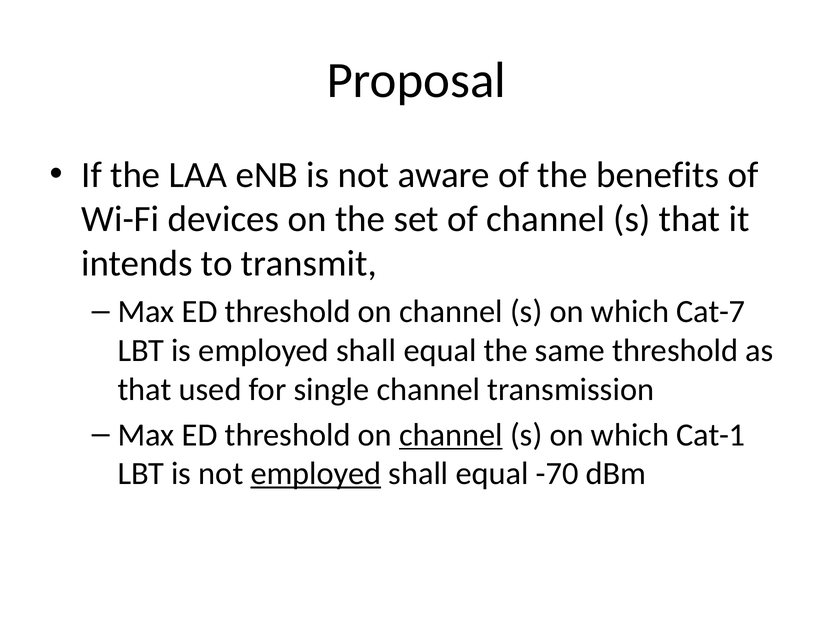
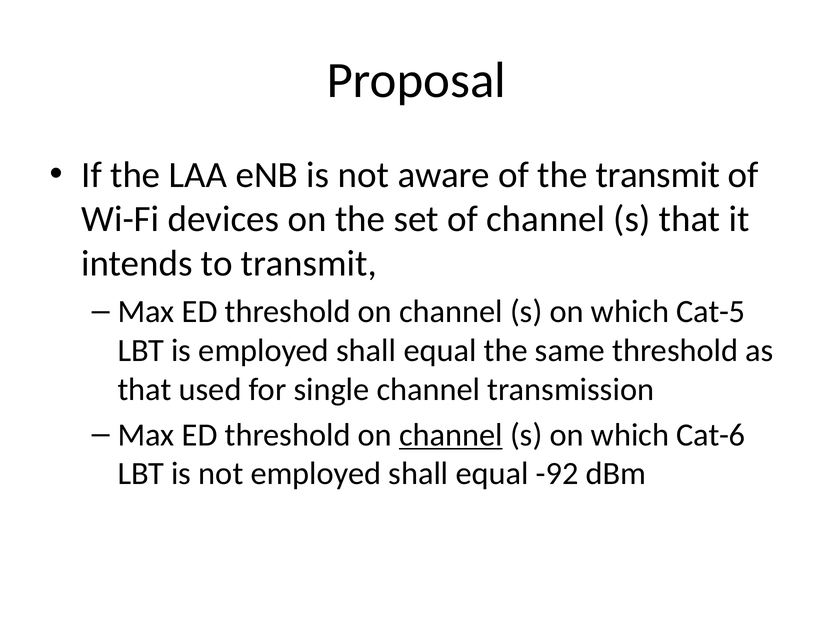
the benefits: benefits -> transmit (658, 175)
Cat-7: Cat-7 -> Cat-5 (711, 311)
Cat-1: Cat-1 -> Cat-6 (711, 435)
employed underline: present -> none (316, 474)
-70: -70 -> -92 (557, 474)
